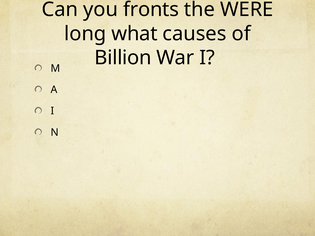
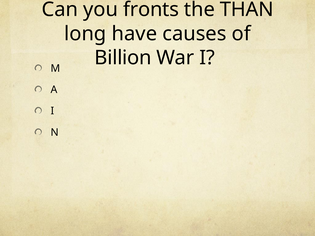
WERE: WERE -> THAN (247, 10)
what: what -> have (134, 34)
